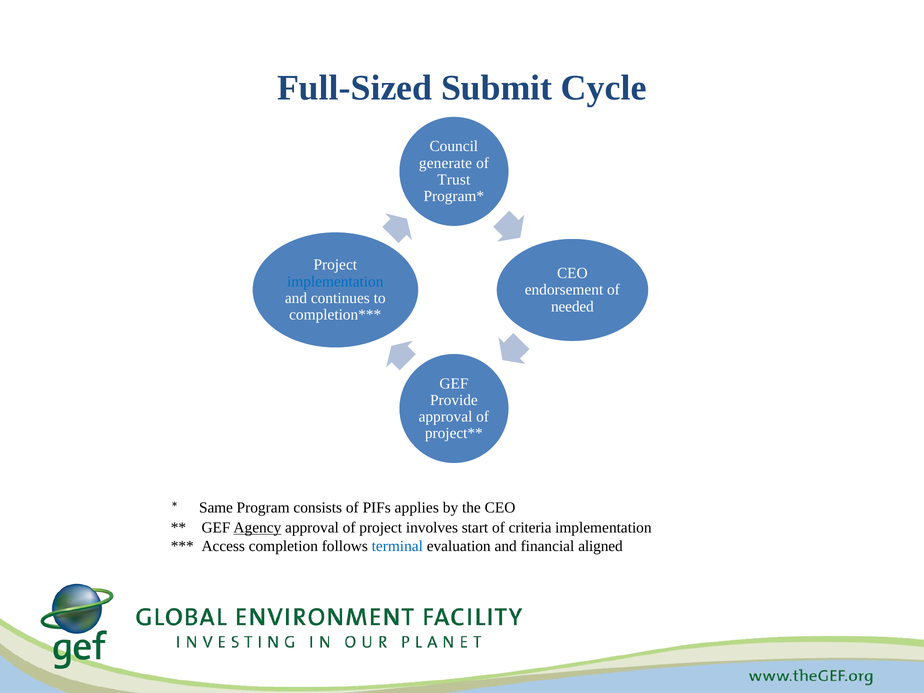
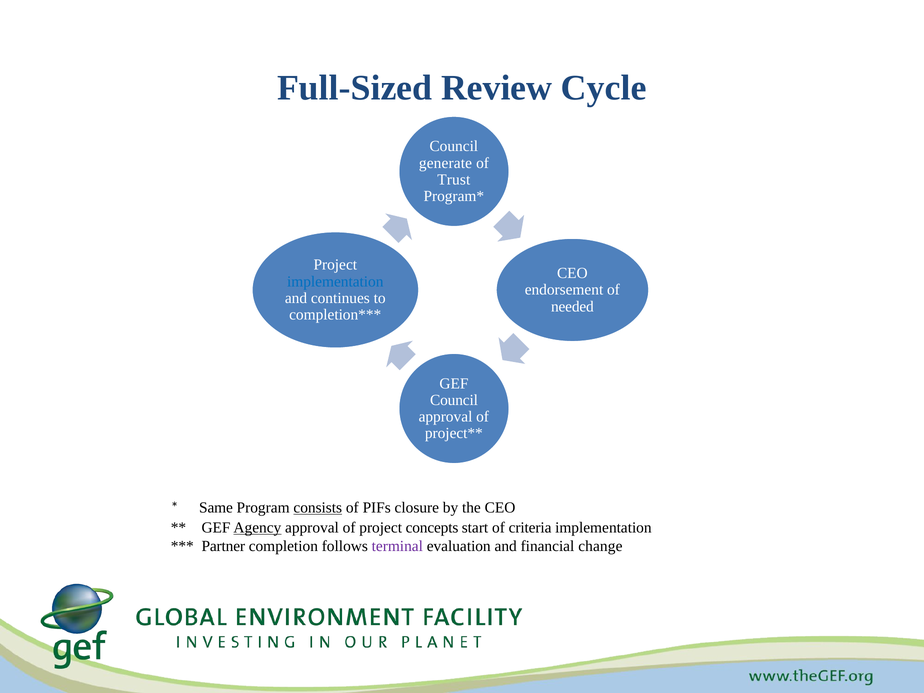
Submit: Submit -> Review (497, 88)
Provide: Provide -> Council (454, 400)
consists underline: none -> present (318, 508)
applies: applies -> closure (417, 508)
involves: involves -> concepts (432, 528)
Access: Access -> Partner (223, 546)
terminal colour: blue -> purple (397, 546)
aligned: aligned -> change (600, 546)
